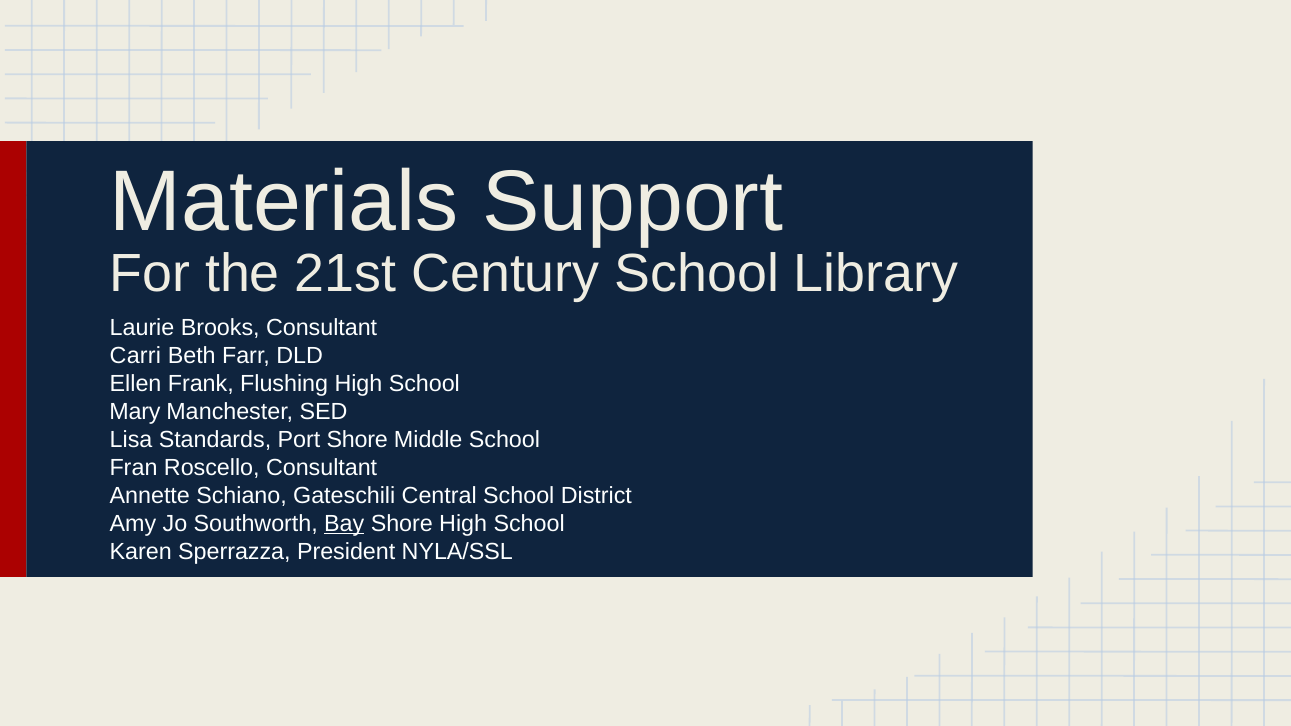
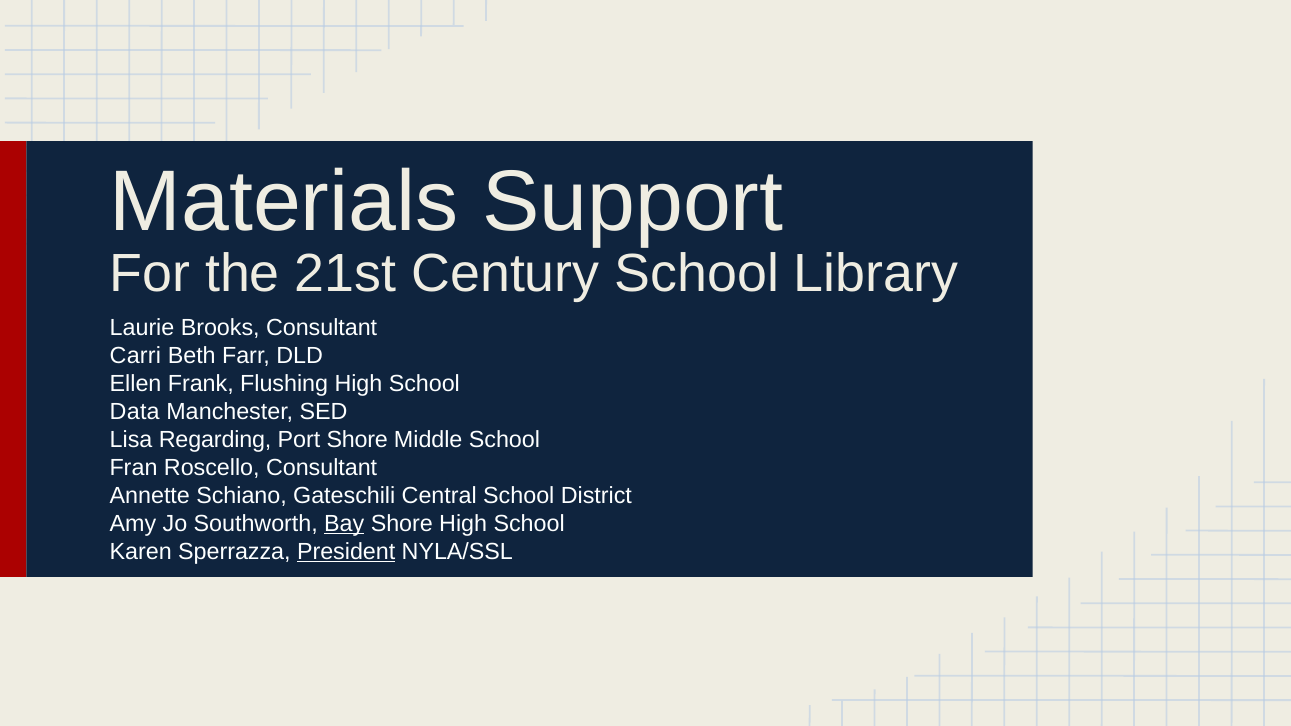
Mary: Mary -> Data (135, 412)
Standards: Standards -> Regarding (215, 440)
President underline: none -> present (346, 552)
